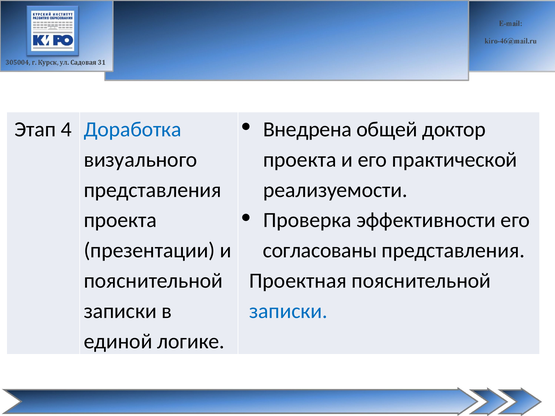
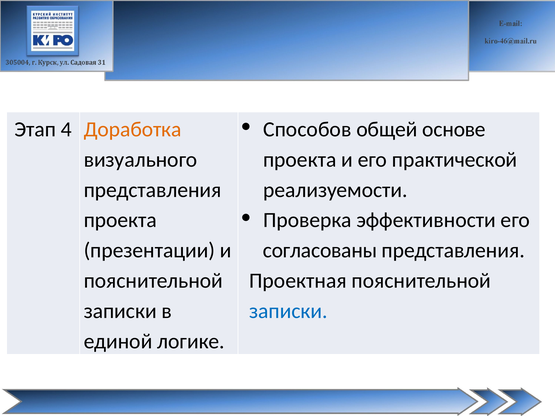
Внедрена: Внедрена -> Способов (307, 129)
доктор: доктор -> основе (454, 129)
Доработка colour: blue -> orange (133, 129)
